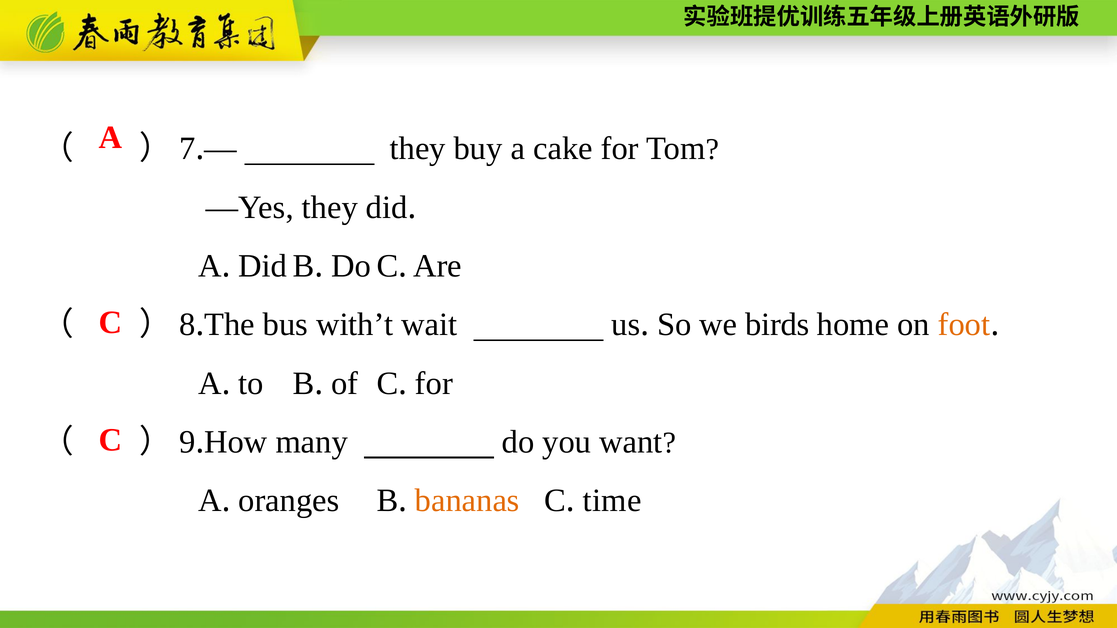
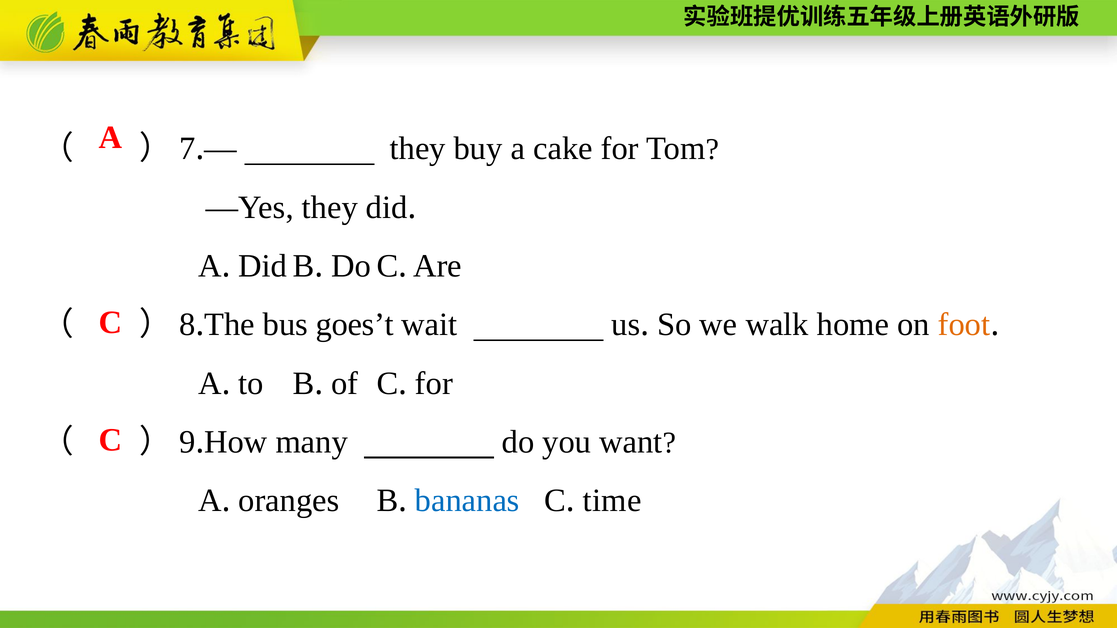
with’t: with’t -> goes’t (355, 325)
birds: birds -> walk (777, 325)
bananas colour: orange -> blue (467, 501)
